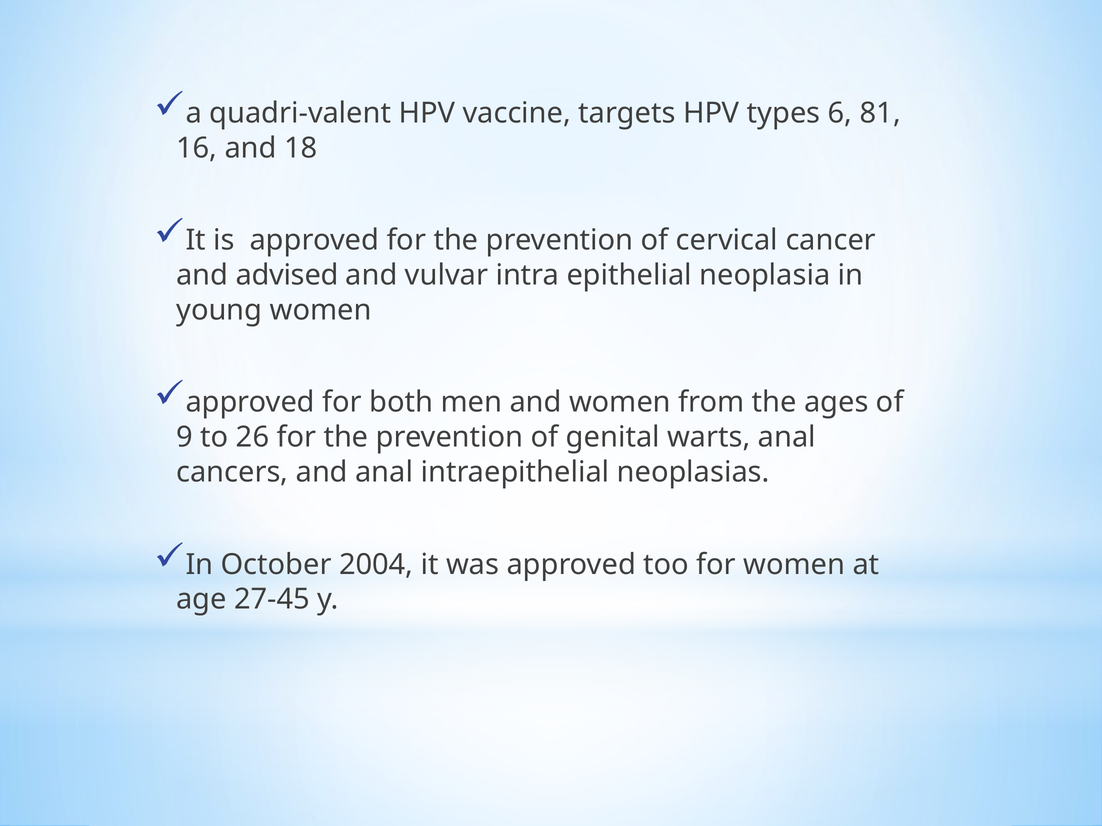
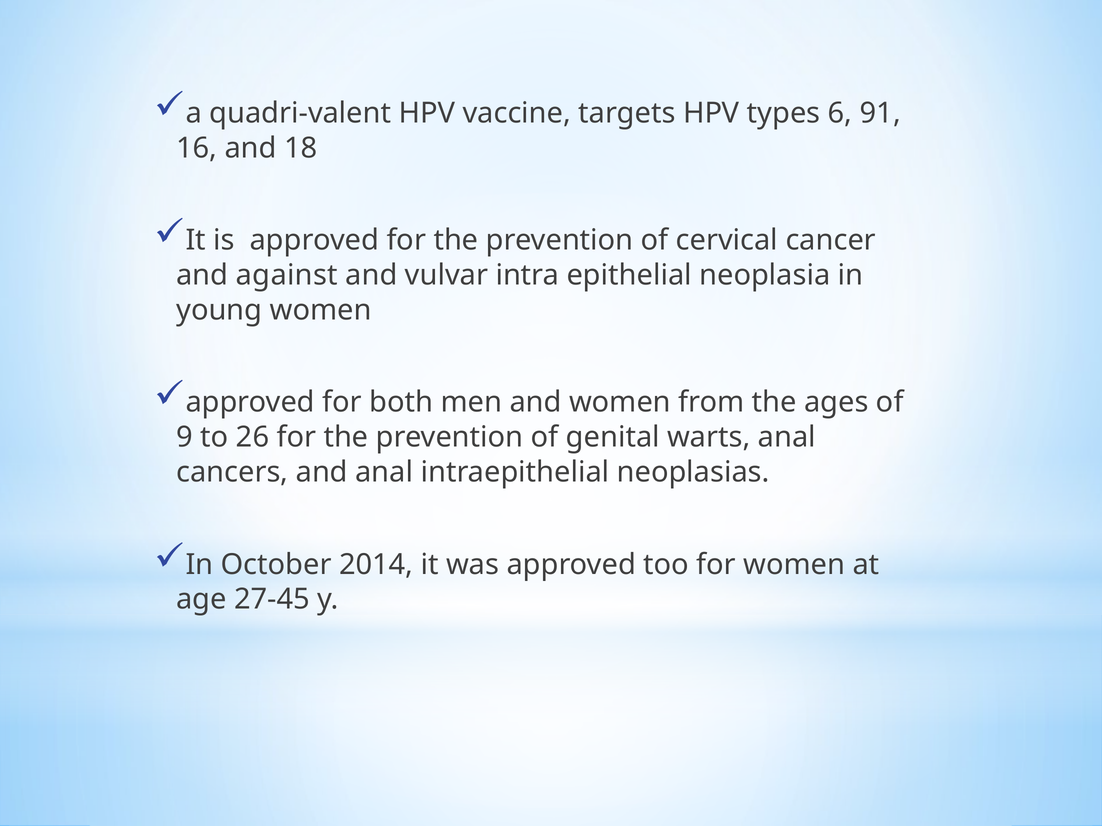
81: 81 -> 91 (880, 113)
advised: advised -> against (287, 275)
2004: 2004 -> 2014 (376, 565)
